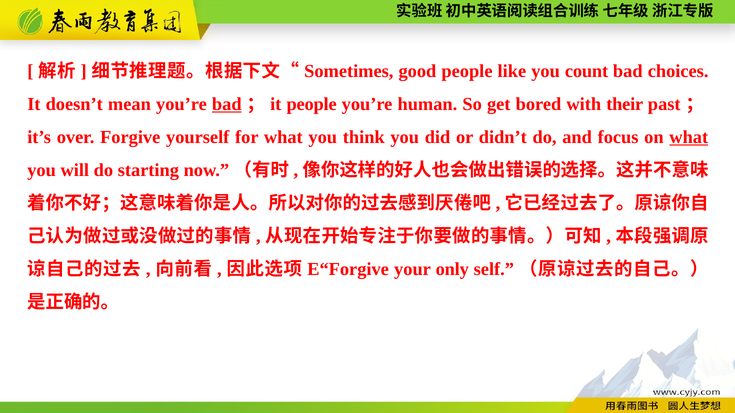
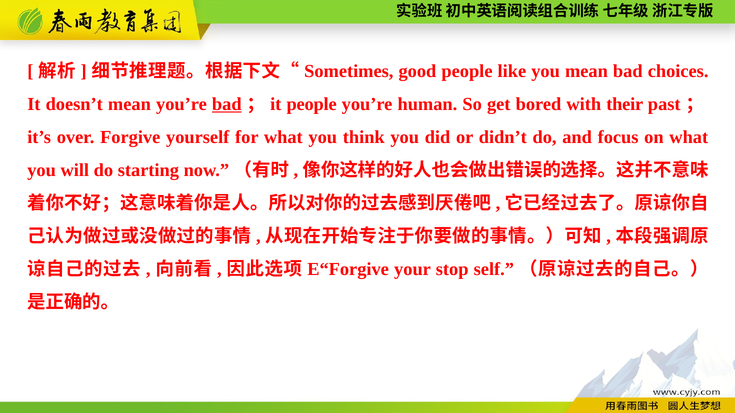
you count: count -> mean (586, 71)
what underline: present -> none (689, 137)
only: only -> stop (452, 270)
